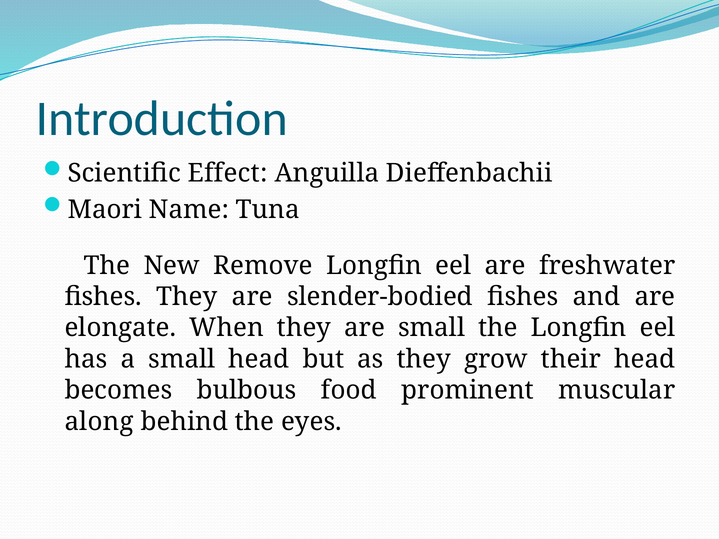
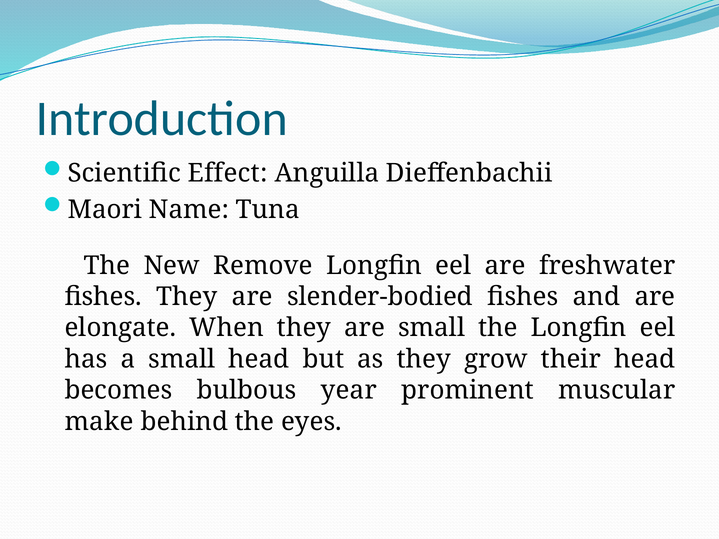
food: food -> year (349, 390)
along: along -> make (99, 422)
